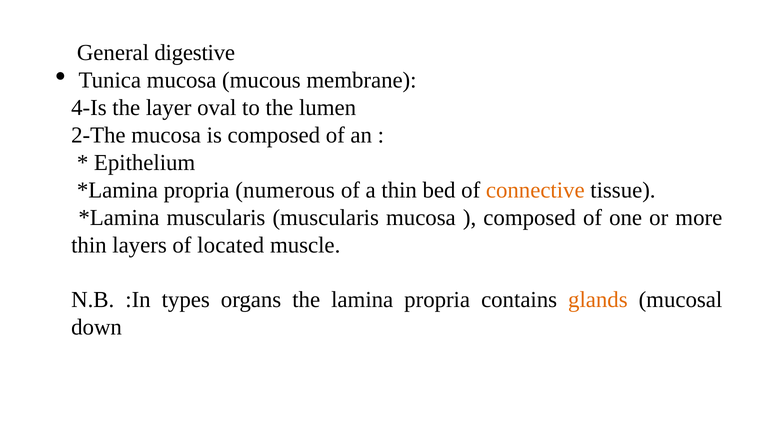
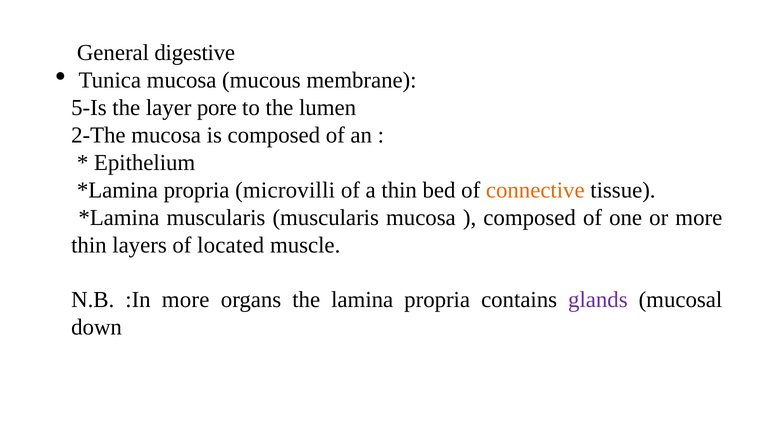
4-Is: 4-Is -> 5-Is (89, 108)
oval: oval -> pore (217, 108)
numerous: numerous -> microvilli (285, 190)
:In types: types -> more (186, 300)
glands colour: orange -> purple (598, 300)
